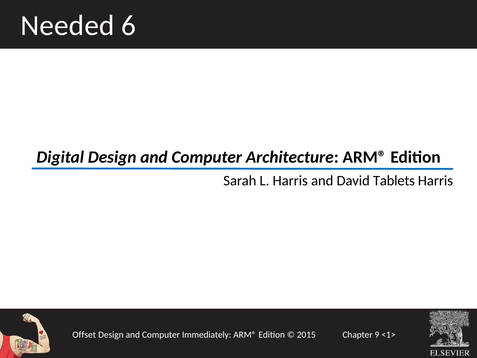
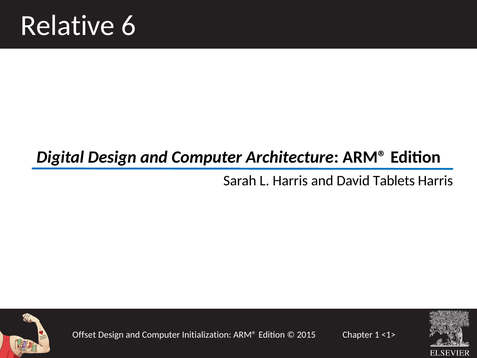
Needed: Needed -> Relative (68, 25)
Immediately: Immediately -> Initialization (207, 335)
9: 9 -> 1 (377, 335)
